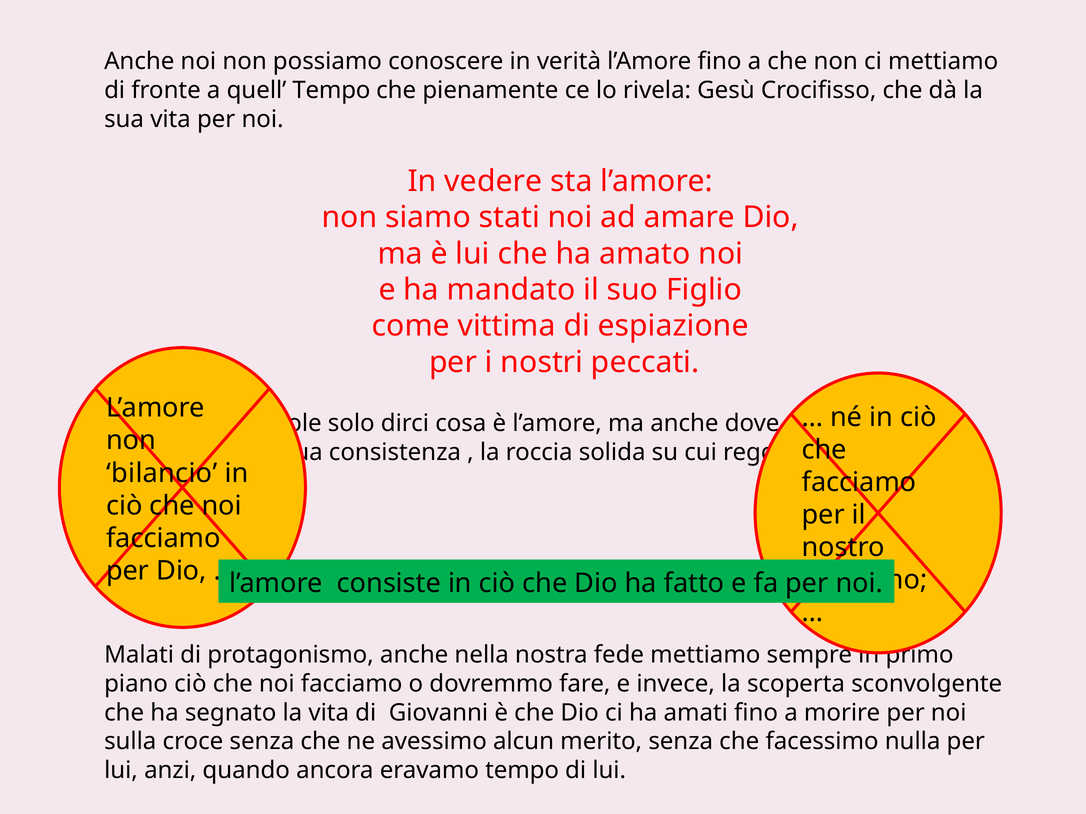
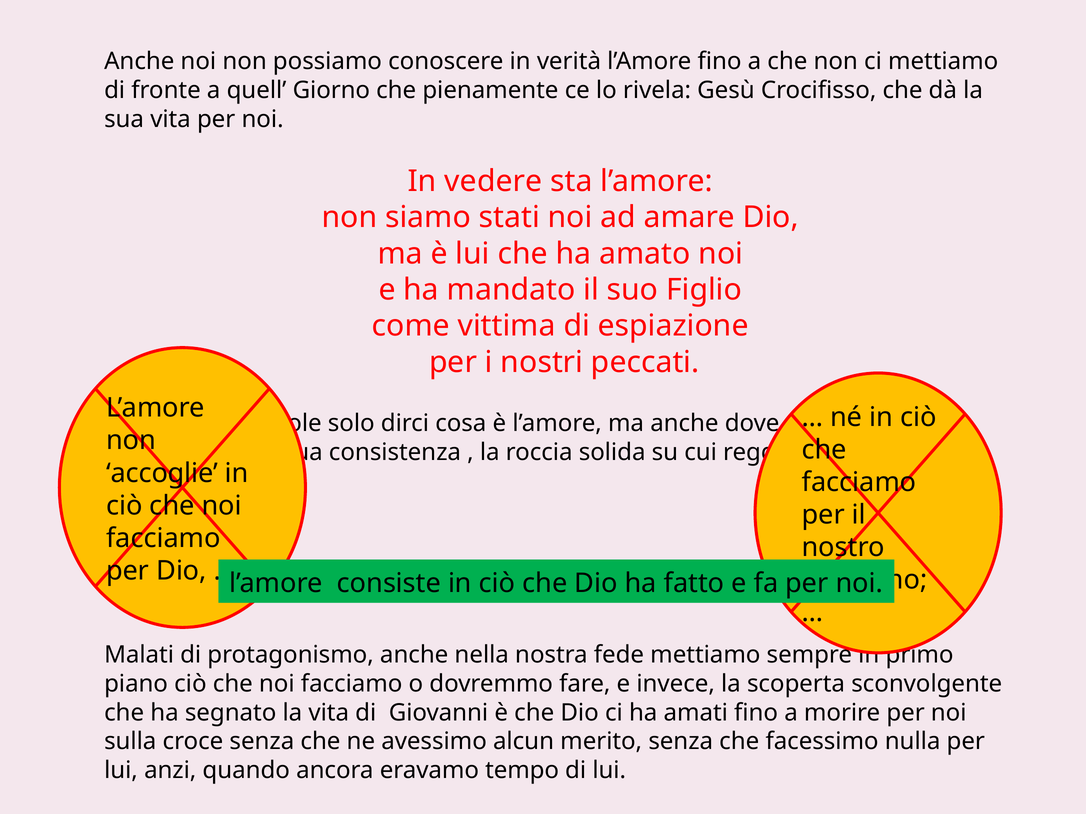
quell Tempo: Tempo -> Giorno (331, 90)
bilancio: bilancio -> accoglie (162, 473)
